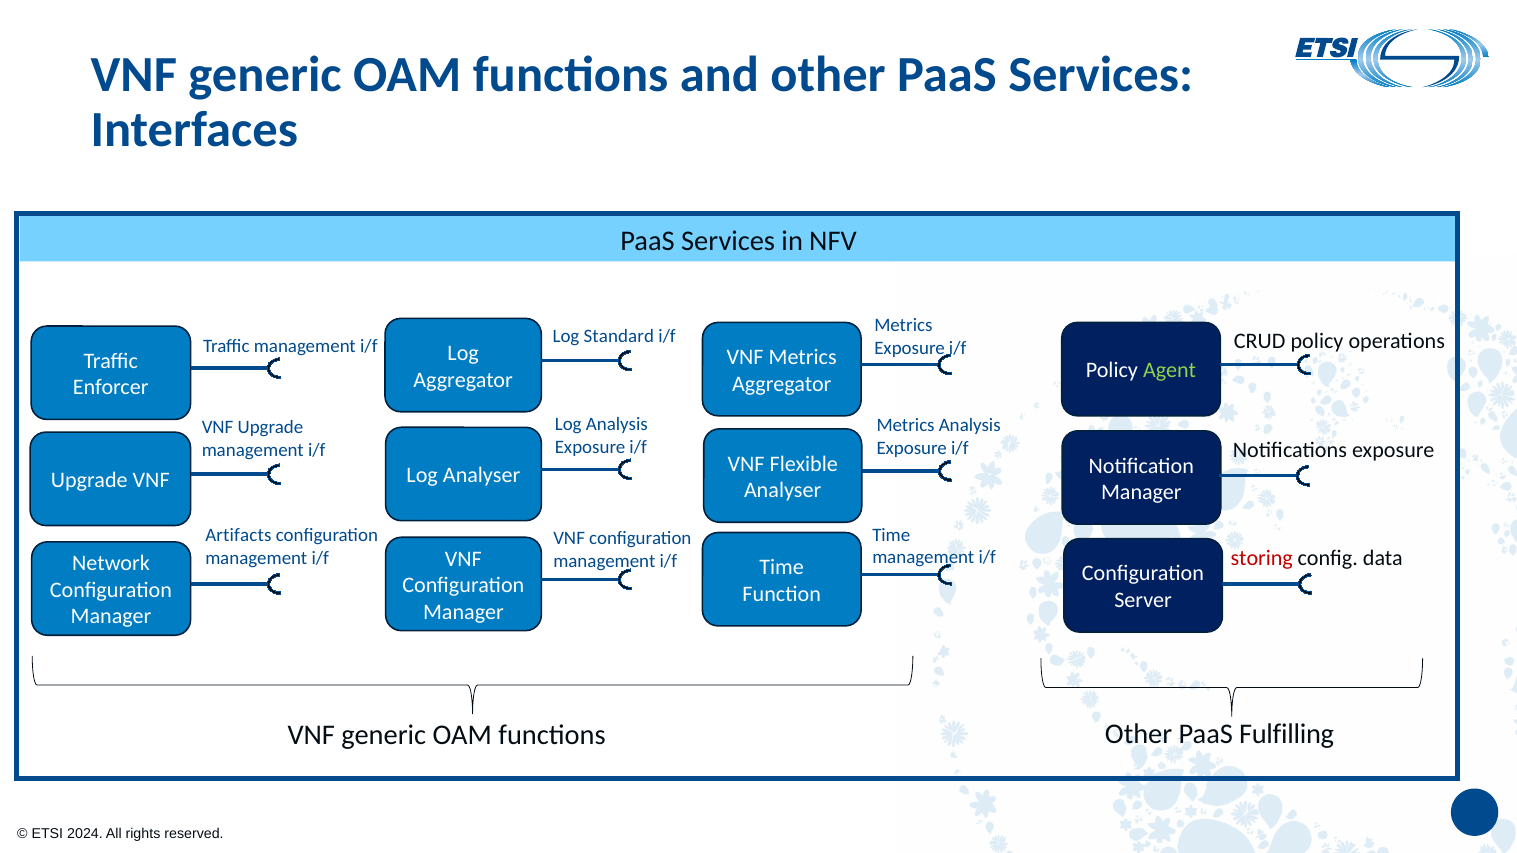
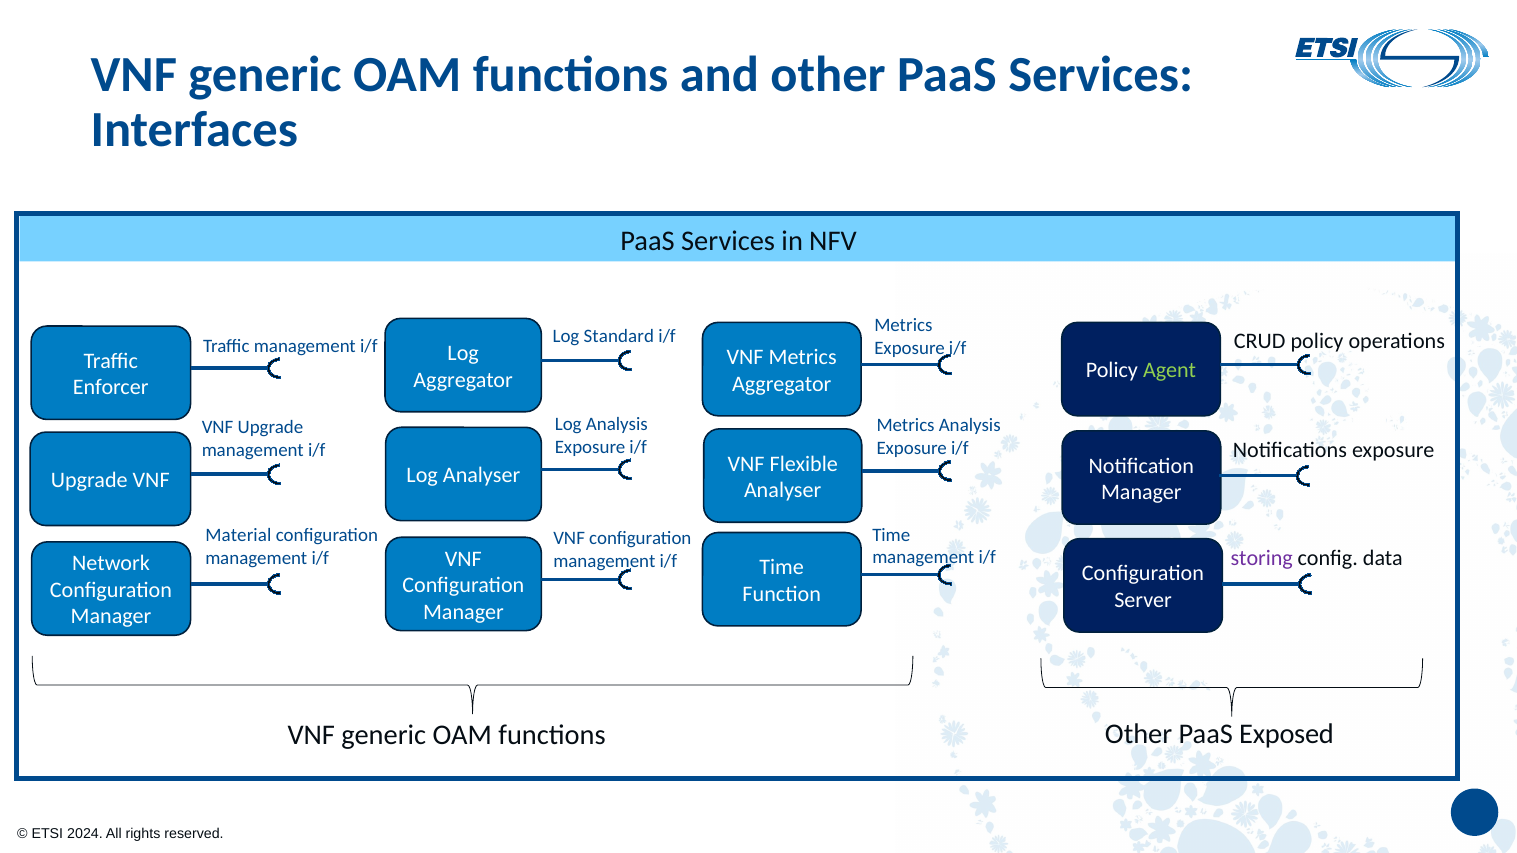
Artifacts: Artifacts -> Material (238, 536)
storing colour: red -> purple (1262, 559)
Fulfilling: Fulfilling -> Exposed (1287, 734)
